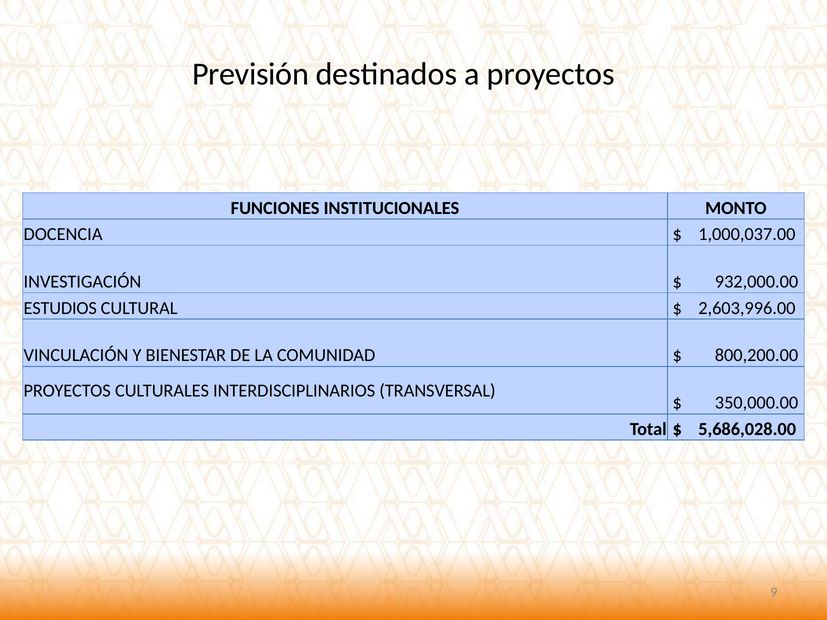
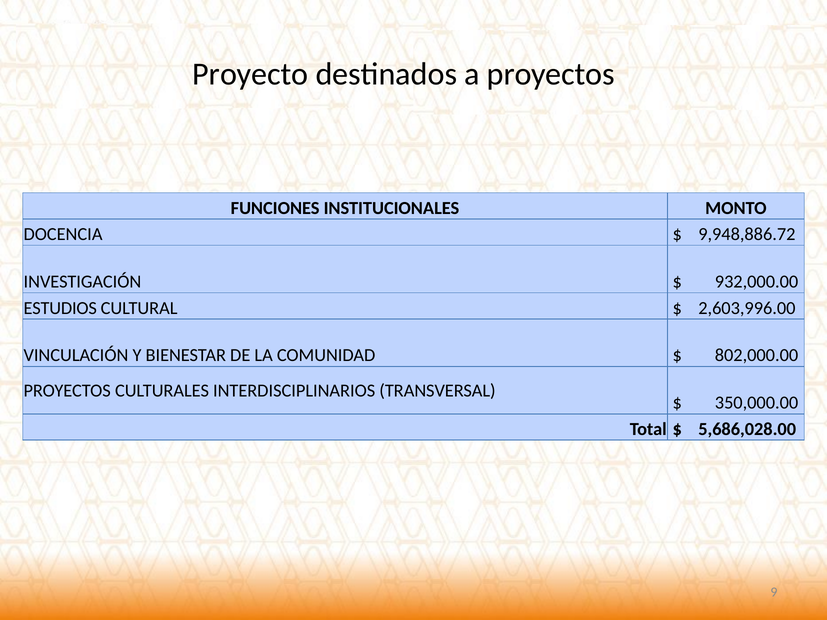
Previsión: Previsión -> Proyecto (250, 74)
1,000,037.00: 1,000,037.00 -> 9,948,886.72 (747, 234)
800,200.00: 800,200.00 -> 802,000.00 (756, 356)
